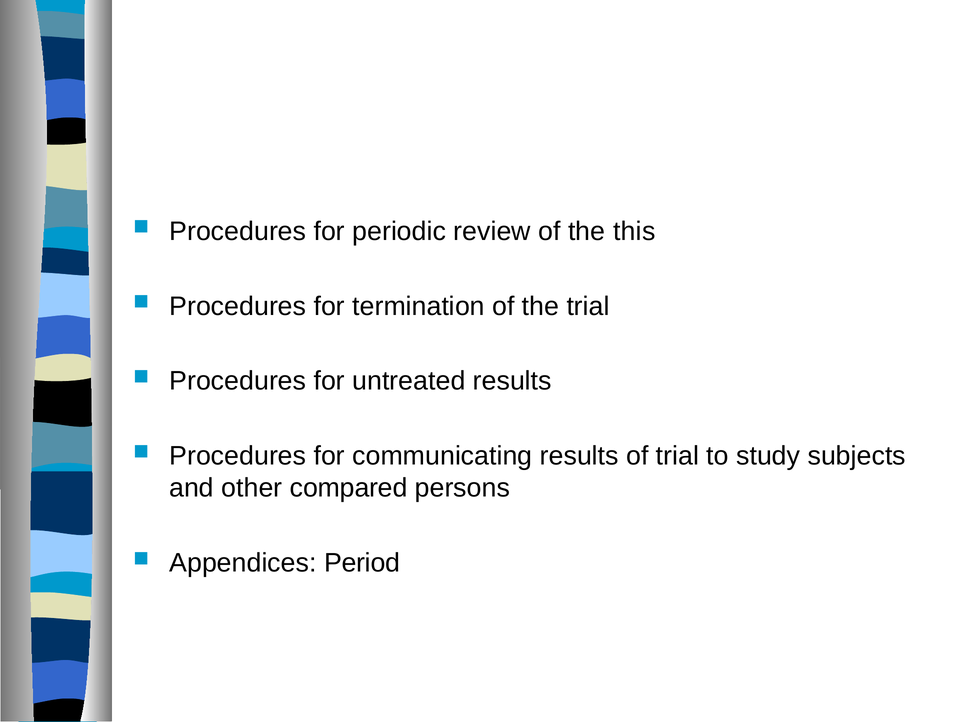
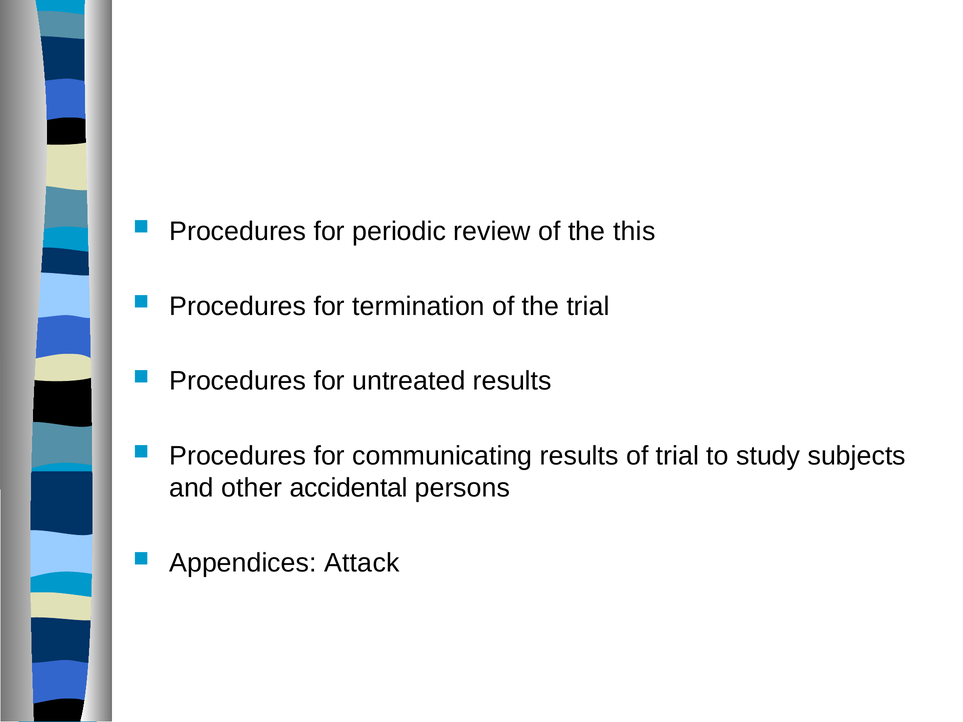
compared: compared -> accidental (349, 488)
Period: Period -> Attack (362, 563)
